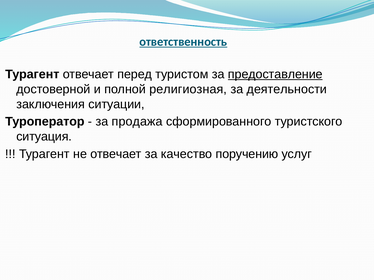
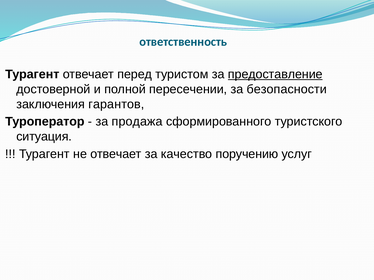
ответственность underline: present -> none (183, 42)
религиозная: религиозная -> пересечении (188, 89)
деятельности: деятельности -> безопасности (287, 89)
ситуации: ситуации -> гарантов (116, 104)
